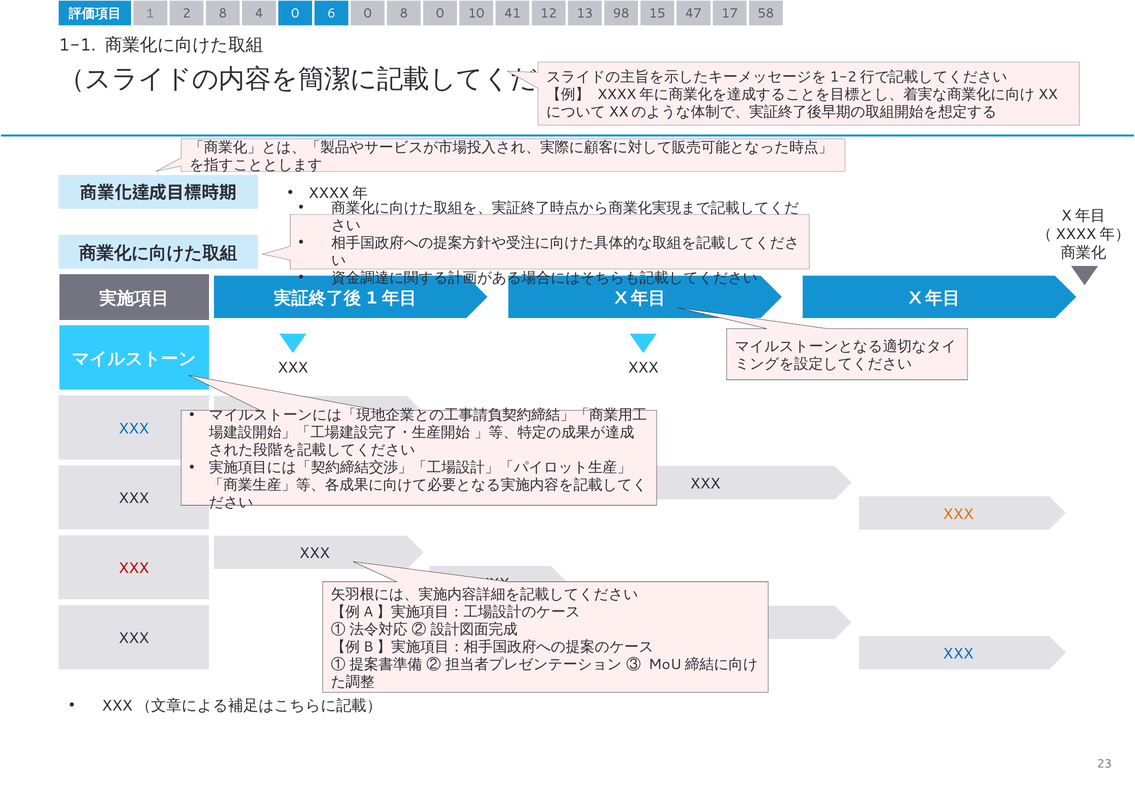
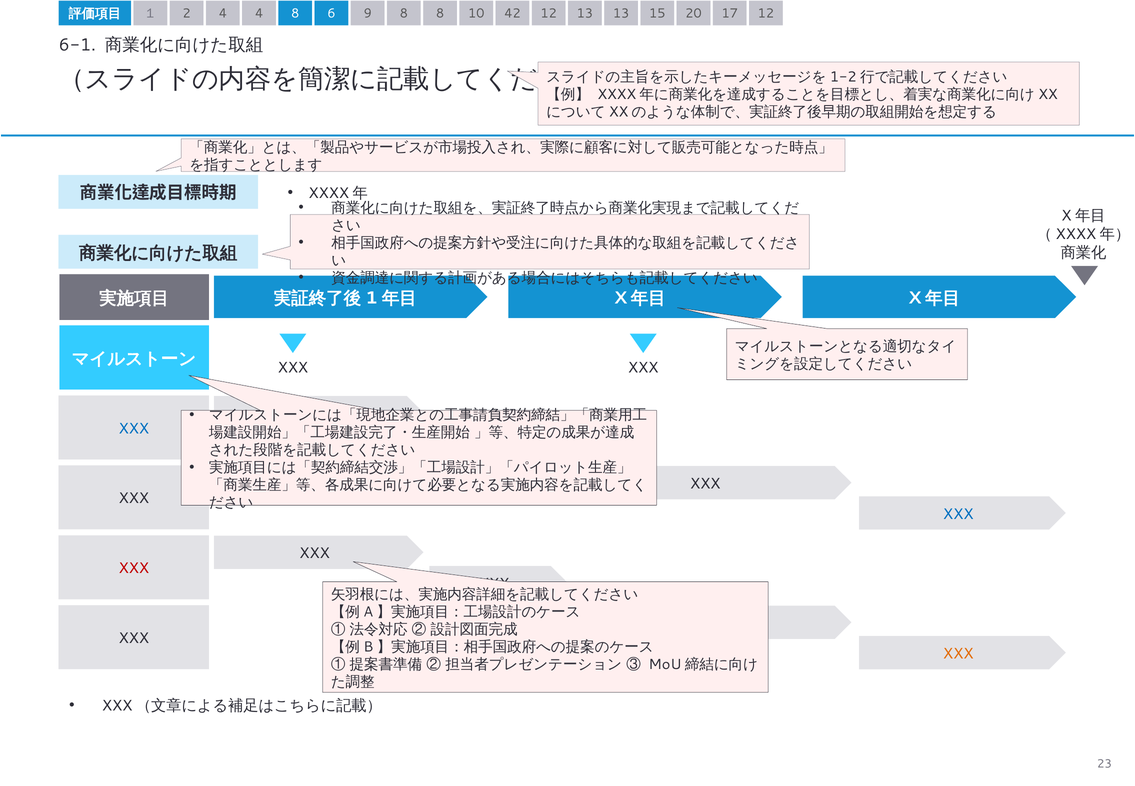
2 8: 8 -> 4 (223, 13)
4 0: 0 -> 8 (295, 13)
6 0: 0 -> 9 (368, 13)
8 0: 0 -> 8 (440, 13)
41: 41 -> 42 (512, 13)
13 98: 98 -> 13 (621, 13)
47: 47 -> 20 (693, 13)
17 58: 58 -> 12 (766, 13)
1-1: 1-1 -> 6-1 (77, 45)
XXX colour: orange -> blue (958, 514)
XXX colour: blue -> orange (958, 653)
